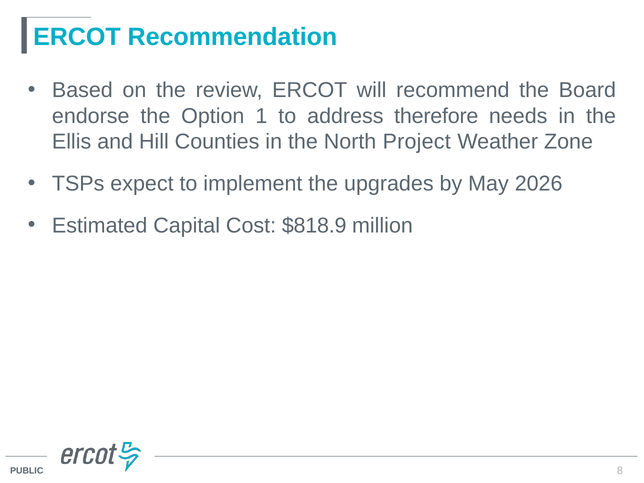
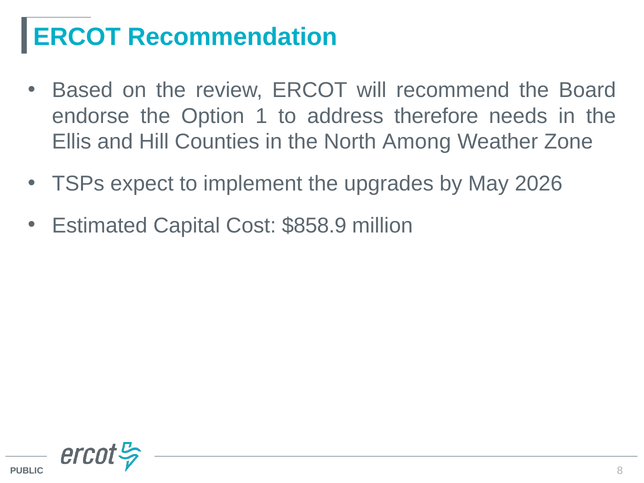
Project: Project -> Among (417, 142)
$818.9: $818.9 -> $858.9 (314, 226)
